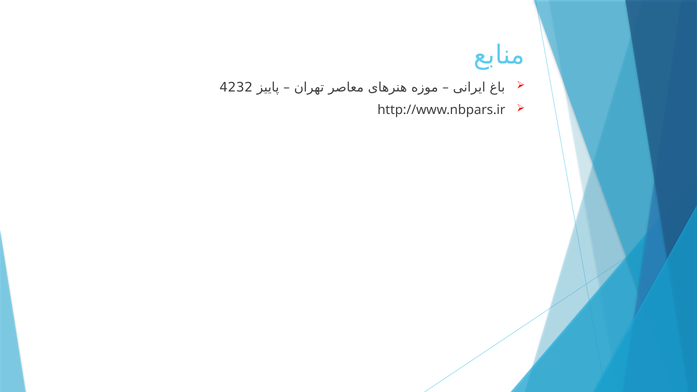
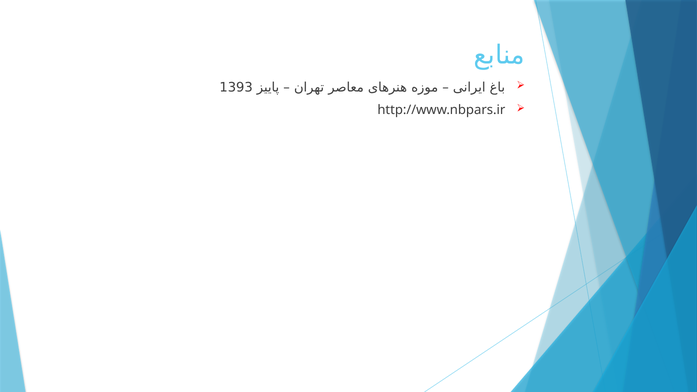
4232: 4232 -> 1393 (236, 87)
